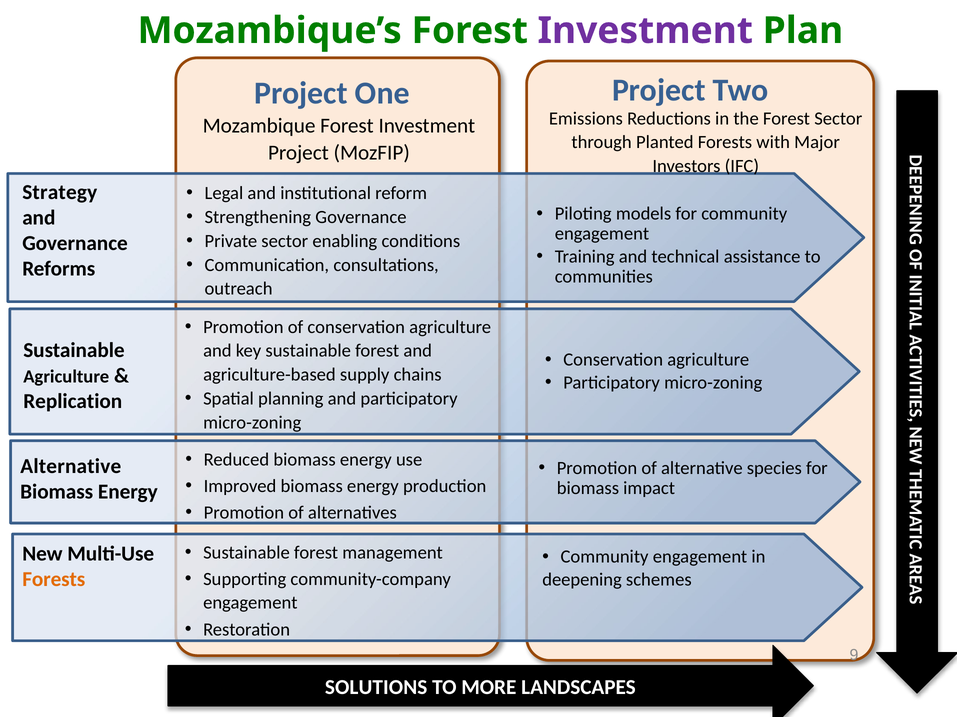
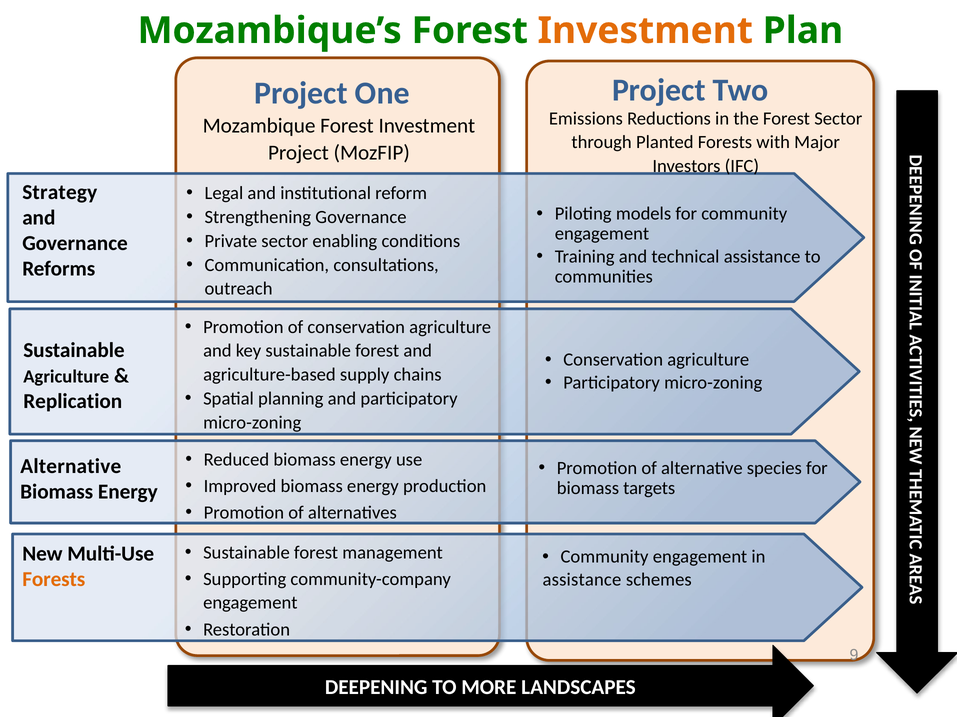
Investment colour: purple -> orange (645, 31)
impact: impact -> targets (649, 489)
deepening: deepening -> assistance (582, 580)
SOLUTIONS: SOLUTIONS -> DEEPENING (376, 688)
